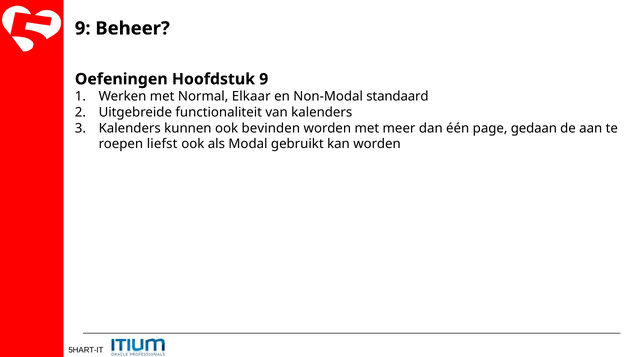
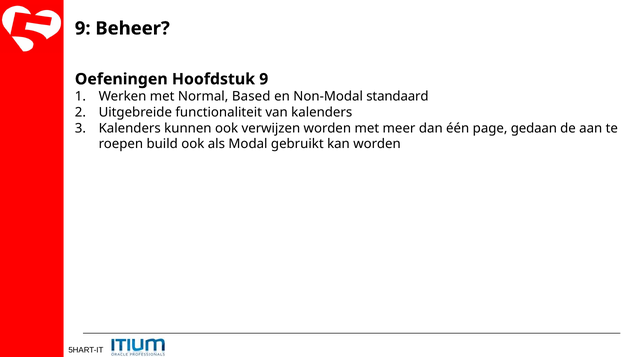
Elkaar: Elkaar -> Based (251, 96)
bevinden: bevinden -> verwijzen (271, 128)
liefst: liefst -> build (162, 144)
